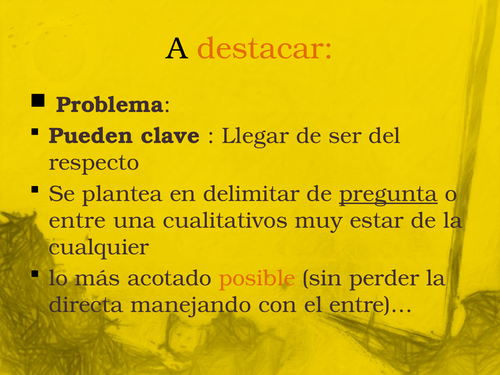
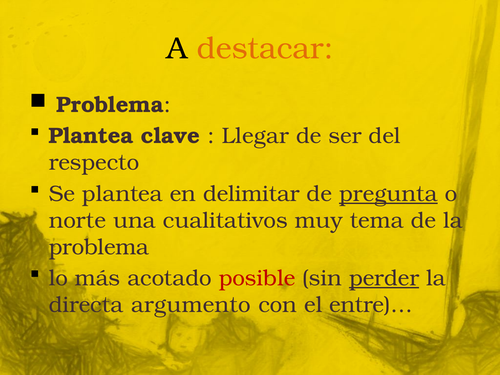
Pueden: Pueden -> Plantea (91, 136)
entre: entre -> norte (77, 220)
estar: estar -> tema (377, 220)
cualquier: cualquier -> problema (99, 247)
posible colour: orange -> red (257, 278)
perder underline: none -> present (384, 278)
manejando: manejando -> argumento (191, 305)
